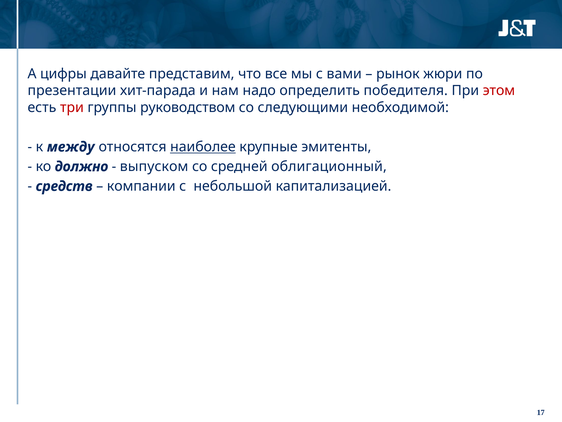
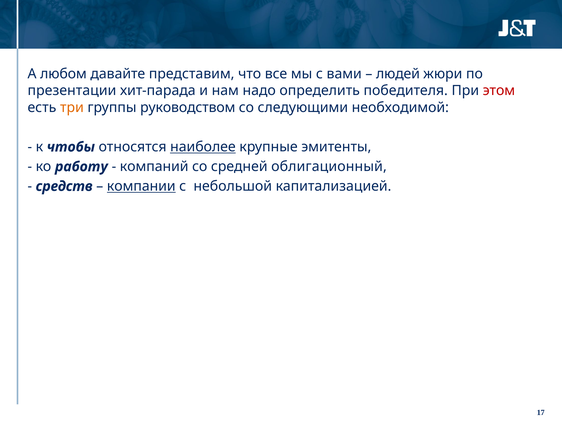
цифры: цифры -> любом (63, 74)
рынок: рынок -> людей (398, 74)
три colour: red -> orange (72, 107)
между: между -> чтобы (71, 147)
должно: должно -> работу (81, 166)
выпуском: выпуском -> компаний (154, 166)
компании underline: none -> present (141, 186)
